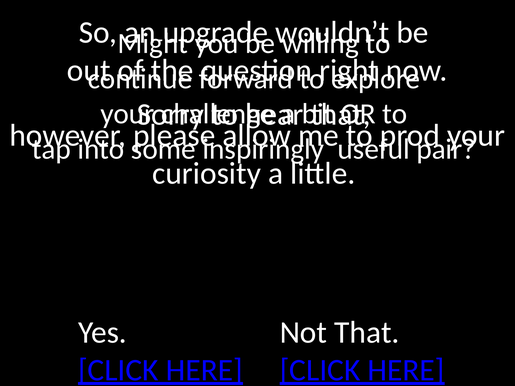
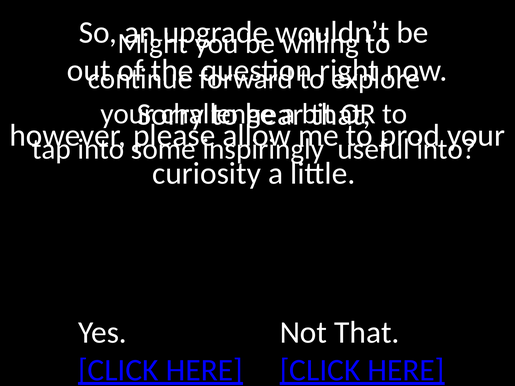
pair: pair -> into (446, 149)
